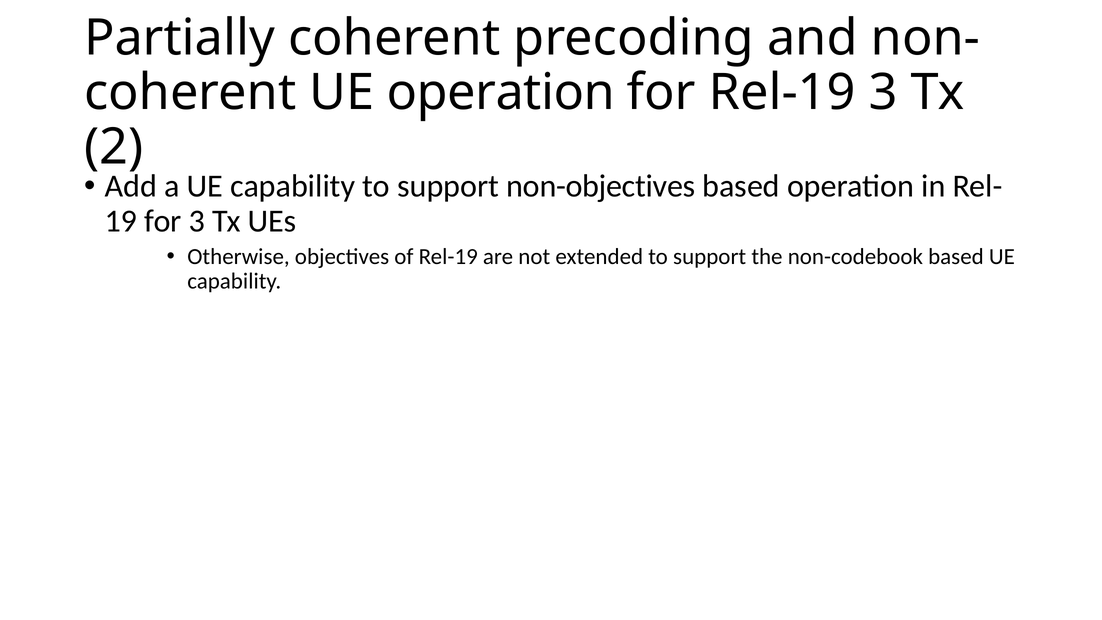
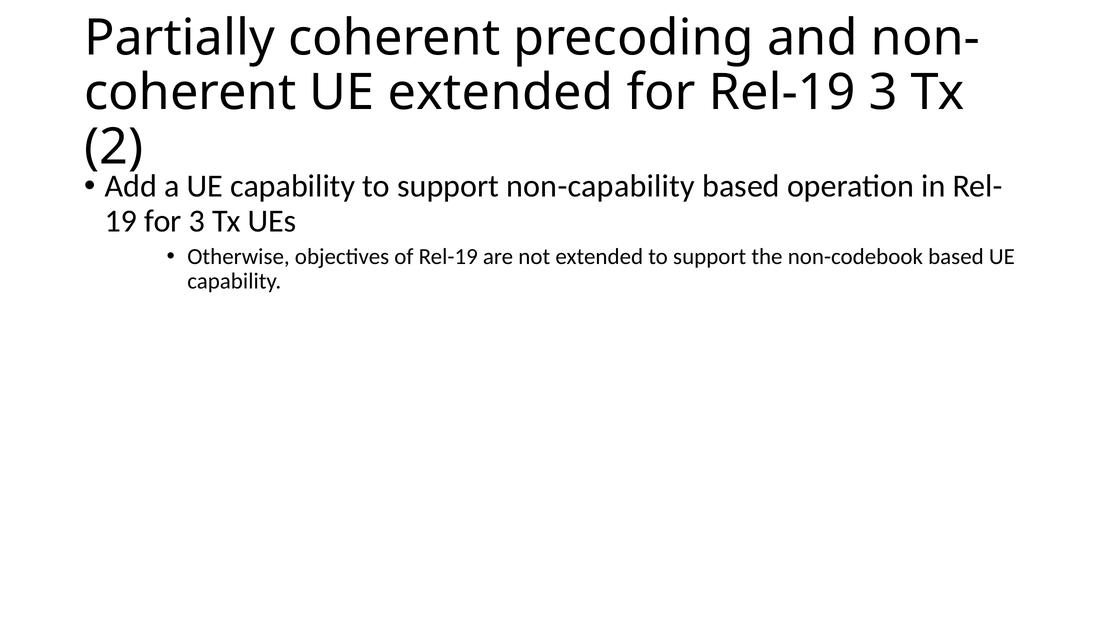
UE operation: operation -> extended (500, 93)
non-objectives: non-objectives -> non-capability (601, 186)
